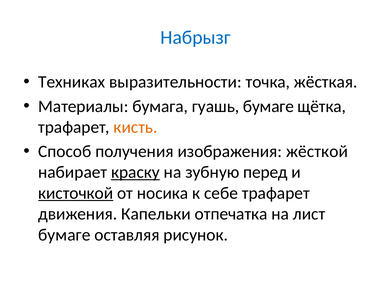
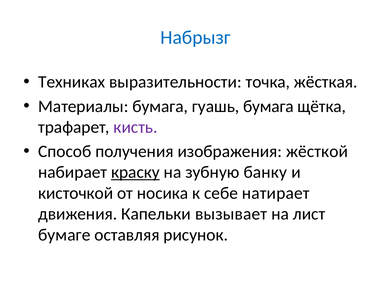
гуашь бумаге: бумаге -> бумага (268, 106)
кисть colour: orange -> purple (135, 127)
перед: перед -> банку (265, 172)
кисточкой underline: present -> none (76, 193)
себе трафарет: трафарет -> натирает (276, 193)
отпечатка: отпечатка -> вызывает (231, 214)
